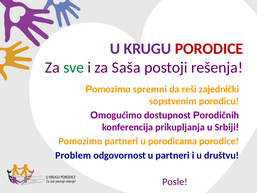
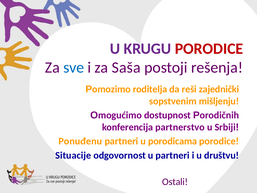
sve colour: green -> blue (74, 67)
spremni: spremni -> roditelja (150, 89)
porodicu: porodicu -> mišljenju (219, 101)
prikupljanja: prikupljanja -> partnerstvo (180, 127)
Pomozimo: Pomozimo -> Ponuđenu (80, 141)
Problem: Problem -> Situacije (73, 155)
Posle: Posle -> Ostali (175, 181)
